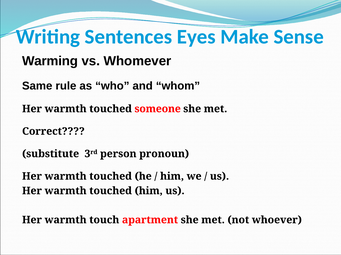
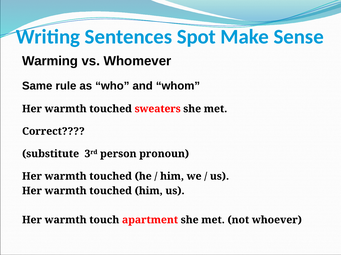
Eyes: Eyes -> Spot (196, 37)
someone: someone -> sweaters (158, 109)
